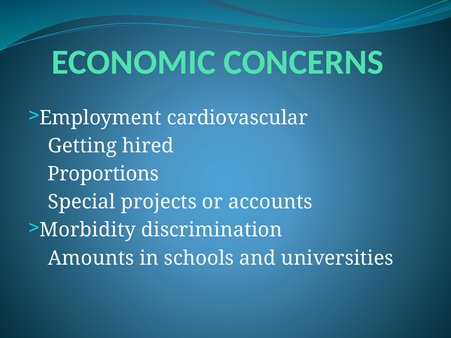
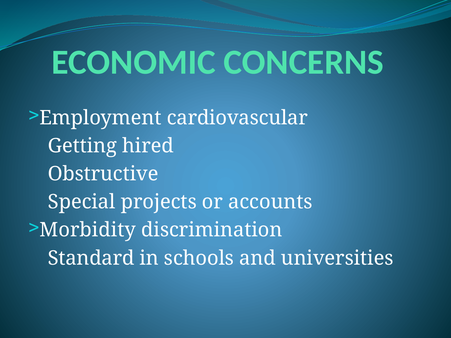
Proportions: Proportions -> Obstructive (103, 174)
Amounts: Amounts -> Standard (91, 258)
